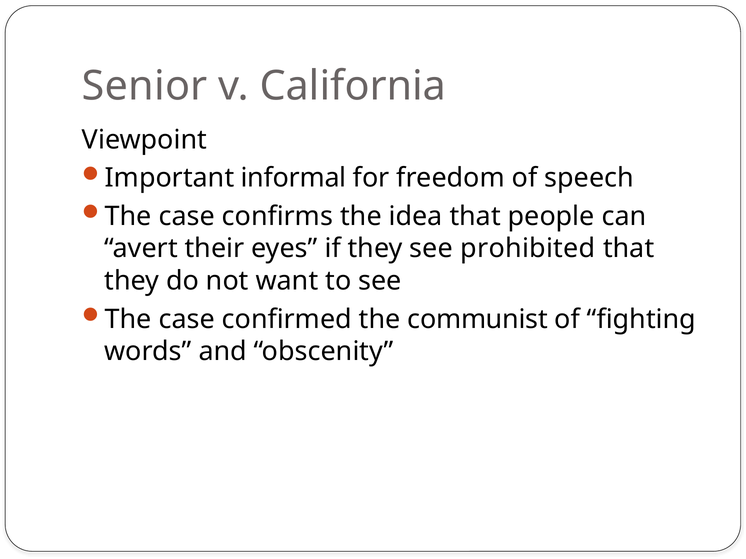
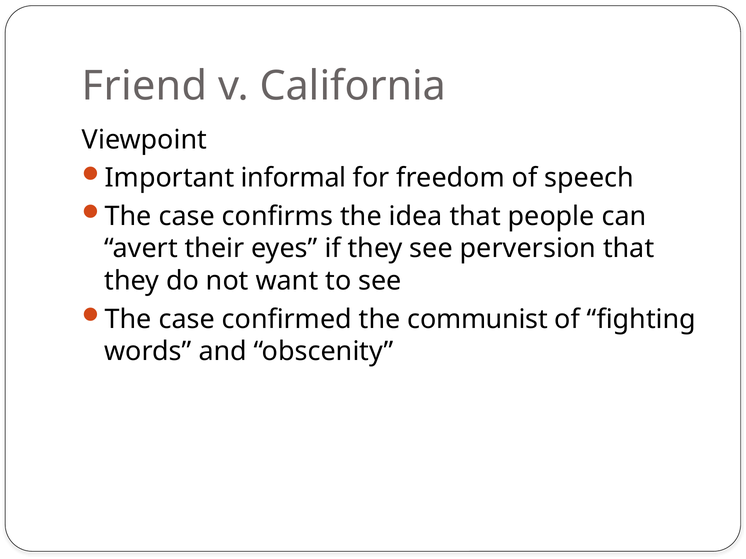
Senior: Senior -> Friend (145, 86)
prohibited: prohibited -> perversion (528, 249)
